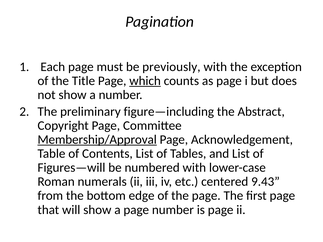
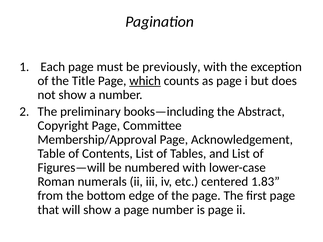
figure—including: figure—including -> books—including (169, 112)
Membership/Approval underline: present -> none (97, 140)
9.43: 9.43 -> 1.83 (265, 182)
